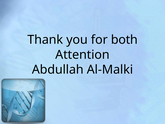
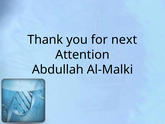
both: both -> next (124, 40)
